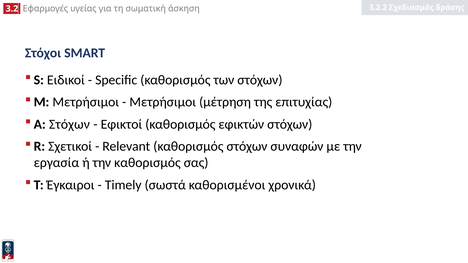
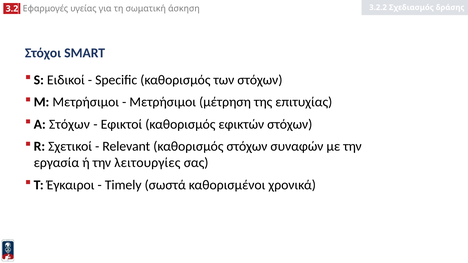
την καθορισμός: καθορισμός -> λειτουργίες (147, 163)
